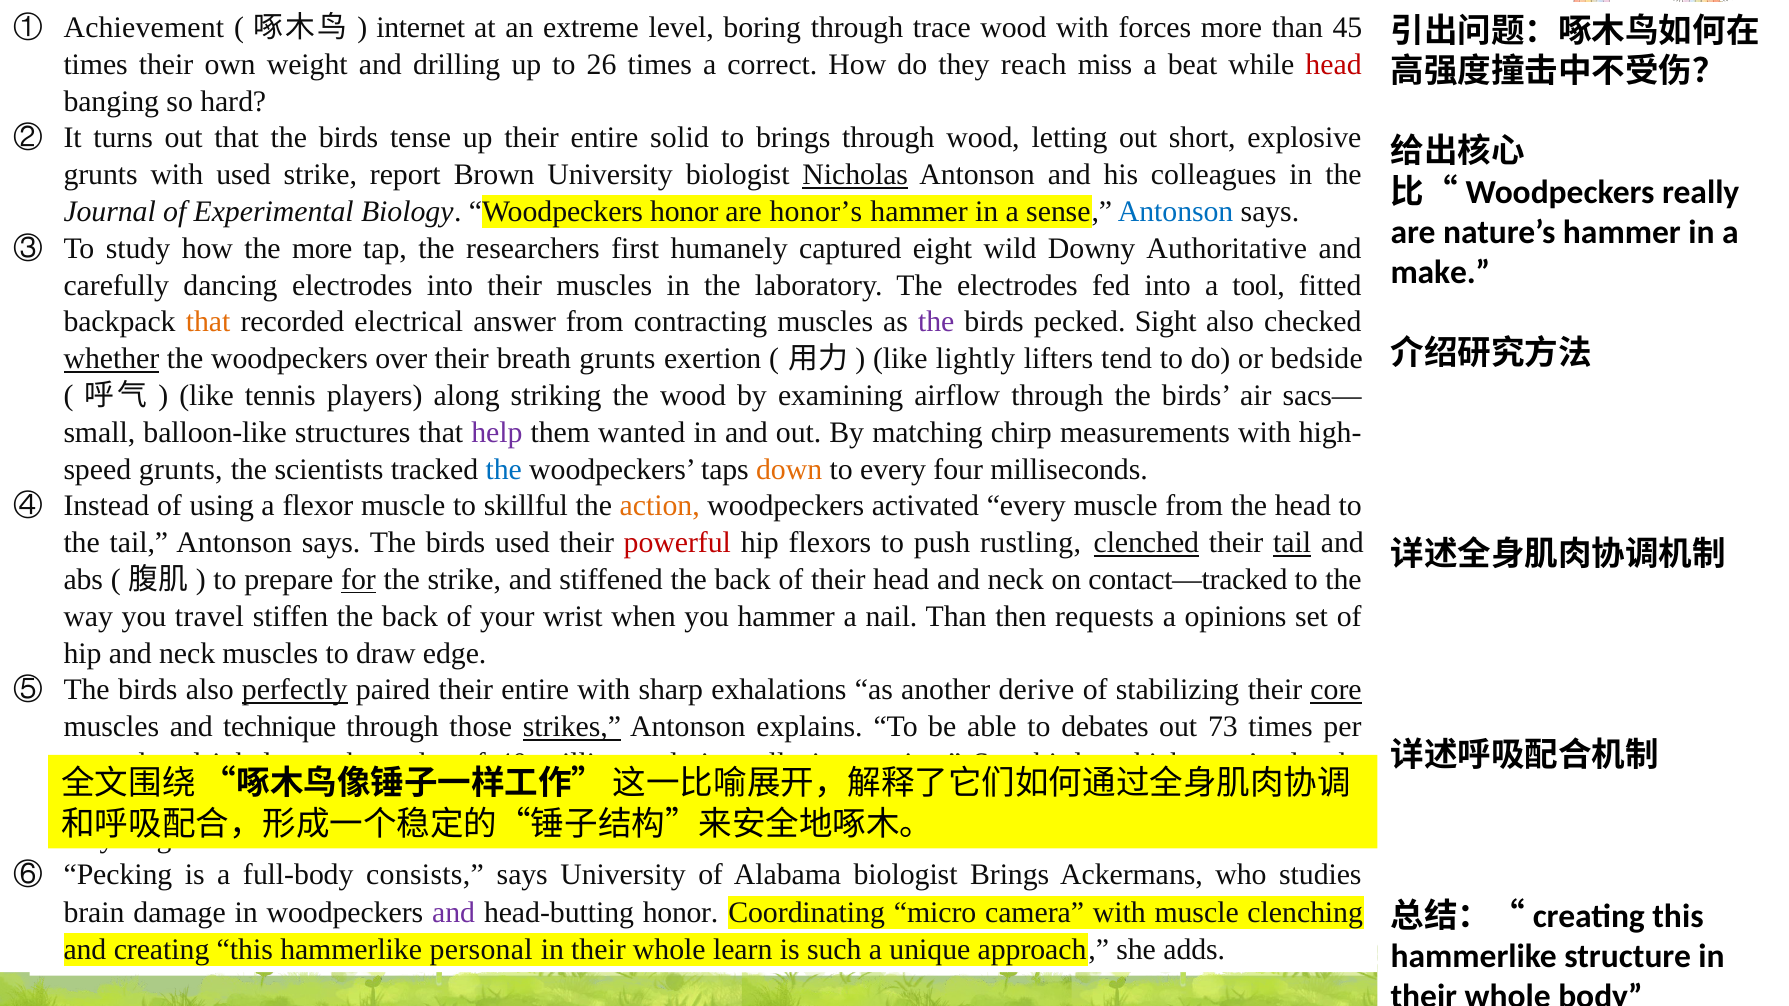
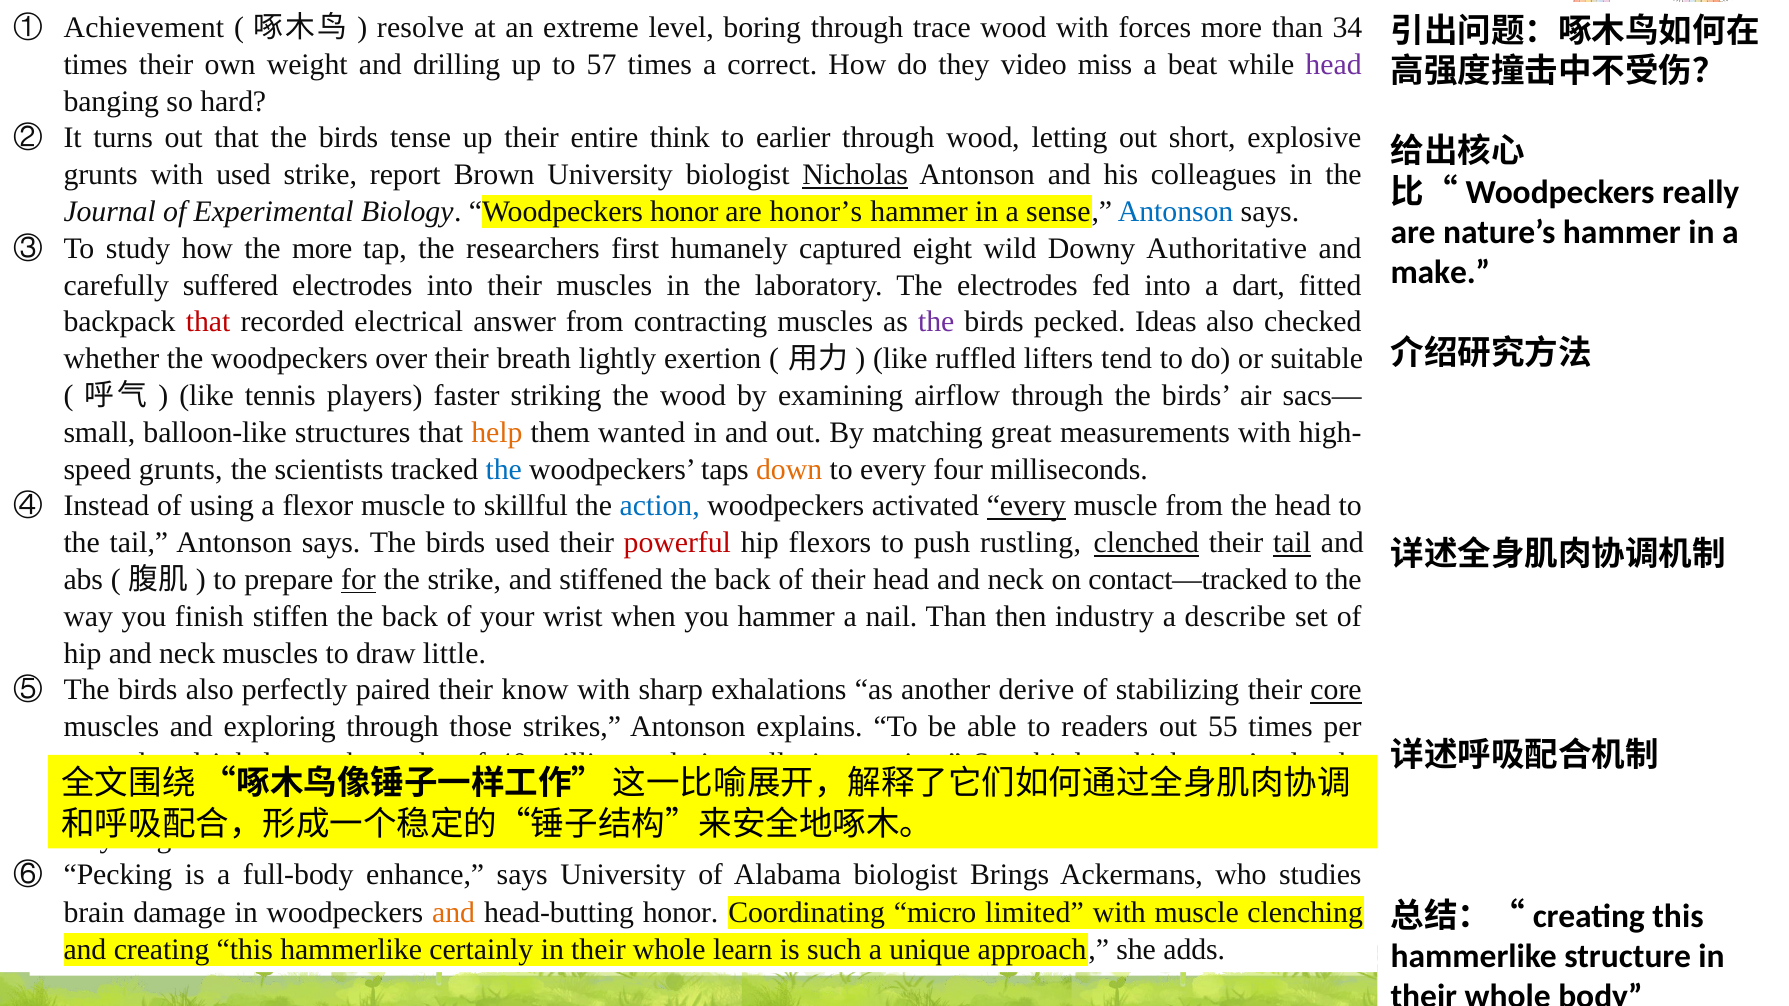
internet: internet -> resolve (420, 28)
45: 45 -> 34 (1348, 28)
26: 26 -> 57 (601, 64)
reach: reach -> video (1034, 64)
head colour: red -> purple (1334, 64)
solid: solid -> think (680, 138)
to brings: brings -> earlier (793, 138)
dancing: dancing -> suffered (231, 285)
tool: tool -> dart (1259, 285)
that colour: orange -> red (208, 322)
Sight: Sight -> Ideas (1166, 322)
whether underline: present -> none (111, 359)
breath grunts: grunts -> lightly (618, 359)
lightly: lightly -> ruffled (976, 359)
bedside: bedside -> suitable (1317, 359)
along: along -> faster (467, 396)
help colour: purple -> orange (497, 433)
chirp: chirp -> great (1021, 433)
action colour: orange -> blue (660, 506)
every underline: none -> present (1026, 506)
travel: travel -> finish (209, 617)
requests: requests -> industry (1104, 617)
opinions: opinions -> describe (1235, 617)
edge: edge -> little (455, 654)
perfectly underline: present -> none (295, 690)
paired their entire: entire -> know (535, 690)
technique: technique -> exploring (280, 727)
strikes underline: present -> none (572, 727)
debates: debates -> readers (1105, 727)
73: 73 -> 55 (1223, 727)
consists: consists -> enhance (425, 875)
and colour: purple -> orange (454, 913)
camera: camera -> limited (1034, 913)
personal: personal -> certainly (481, 950)
